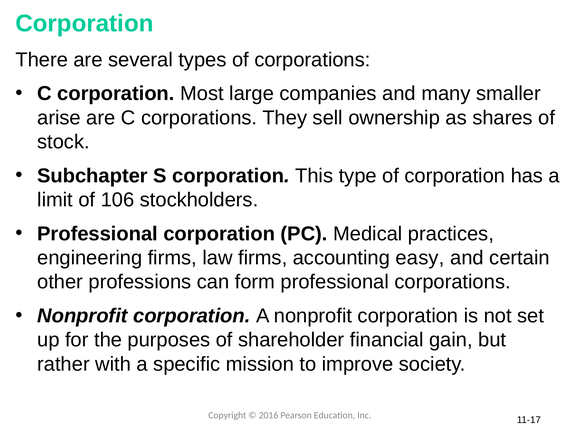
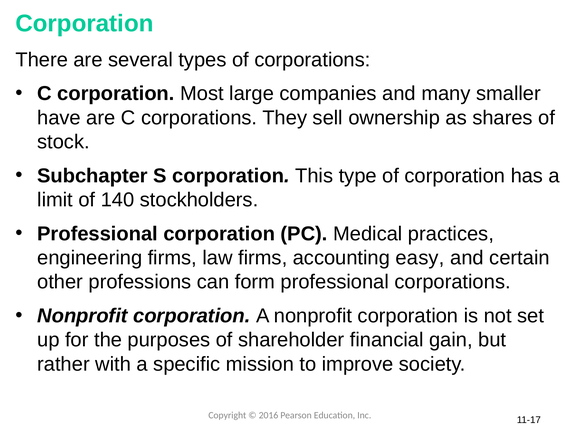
arise: arise -> have (59, 118)
106: 106 -> 140 (118, 200)
